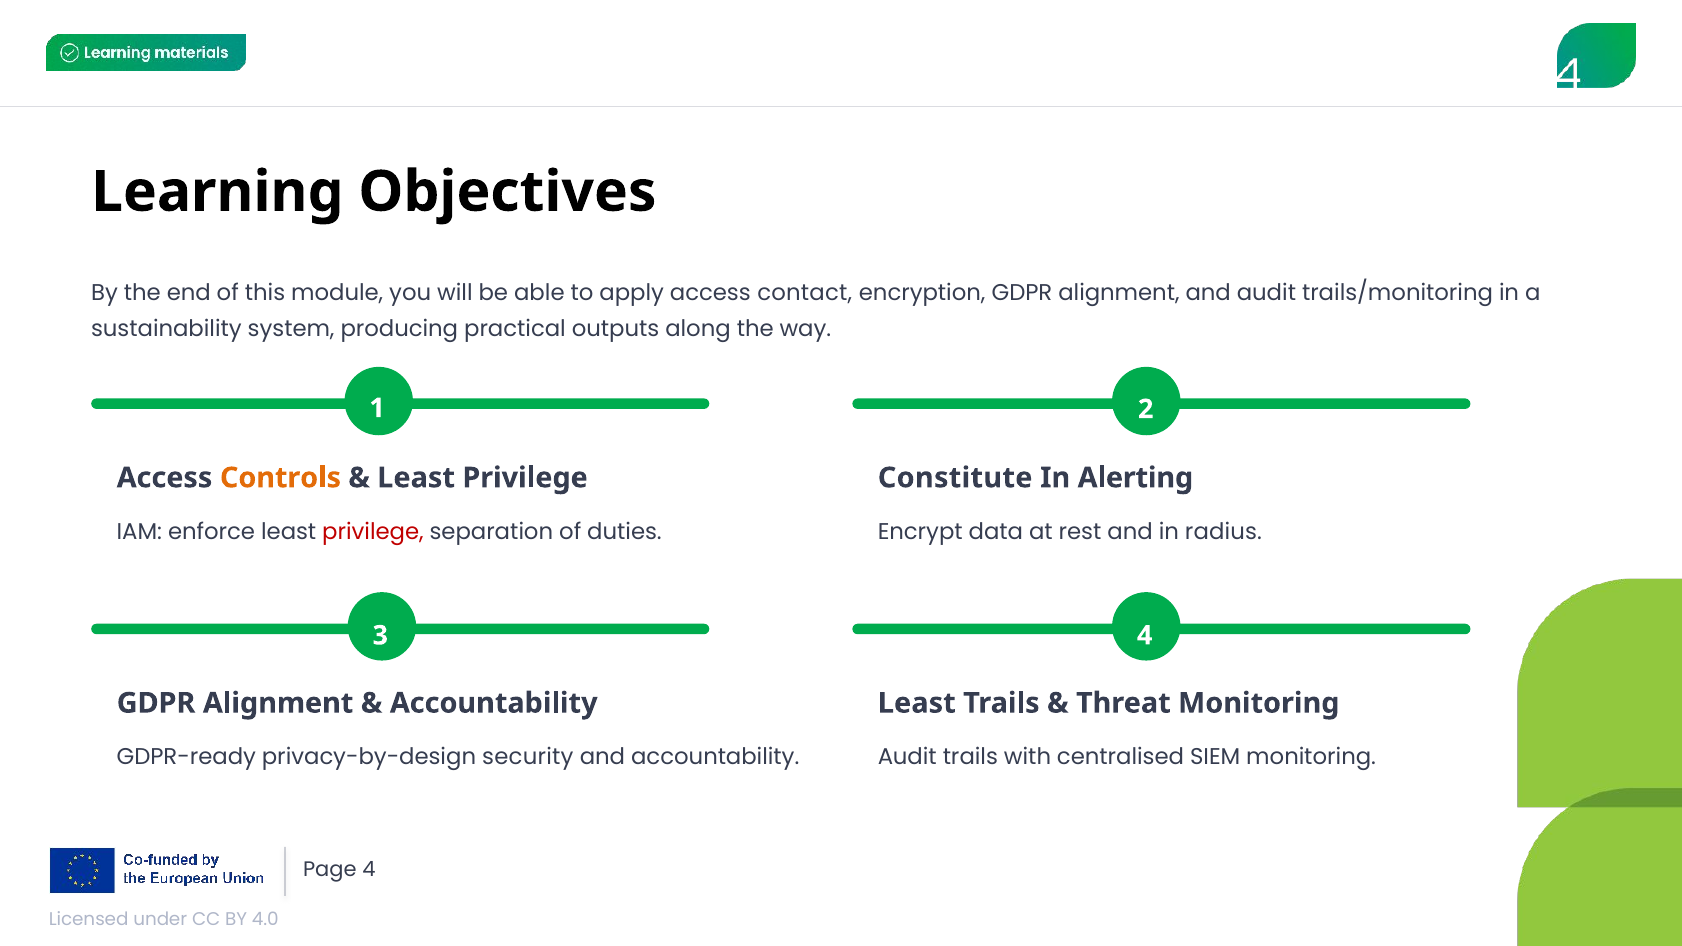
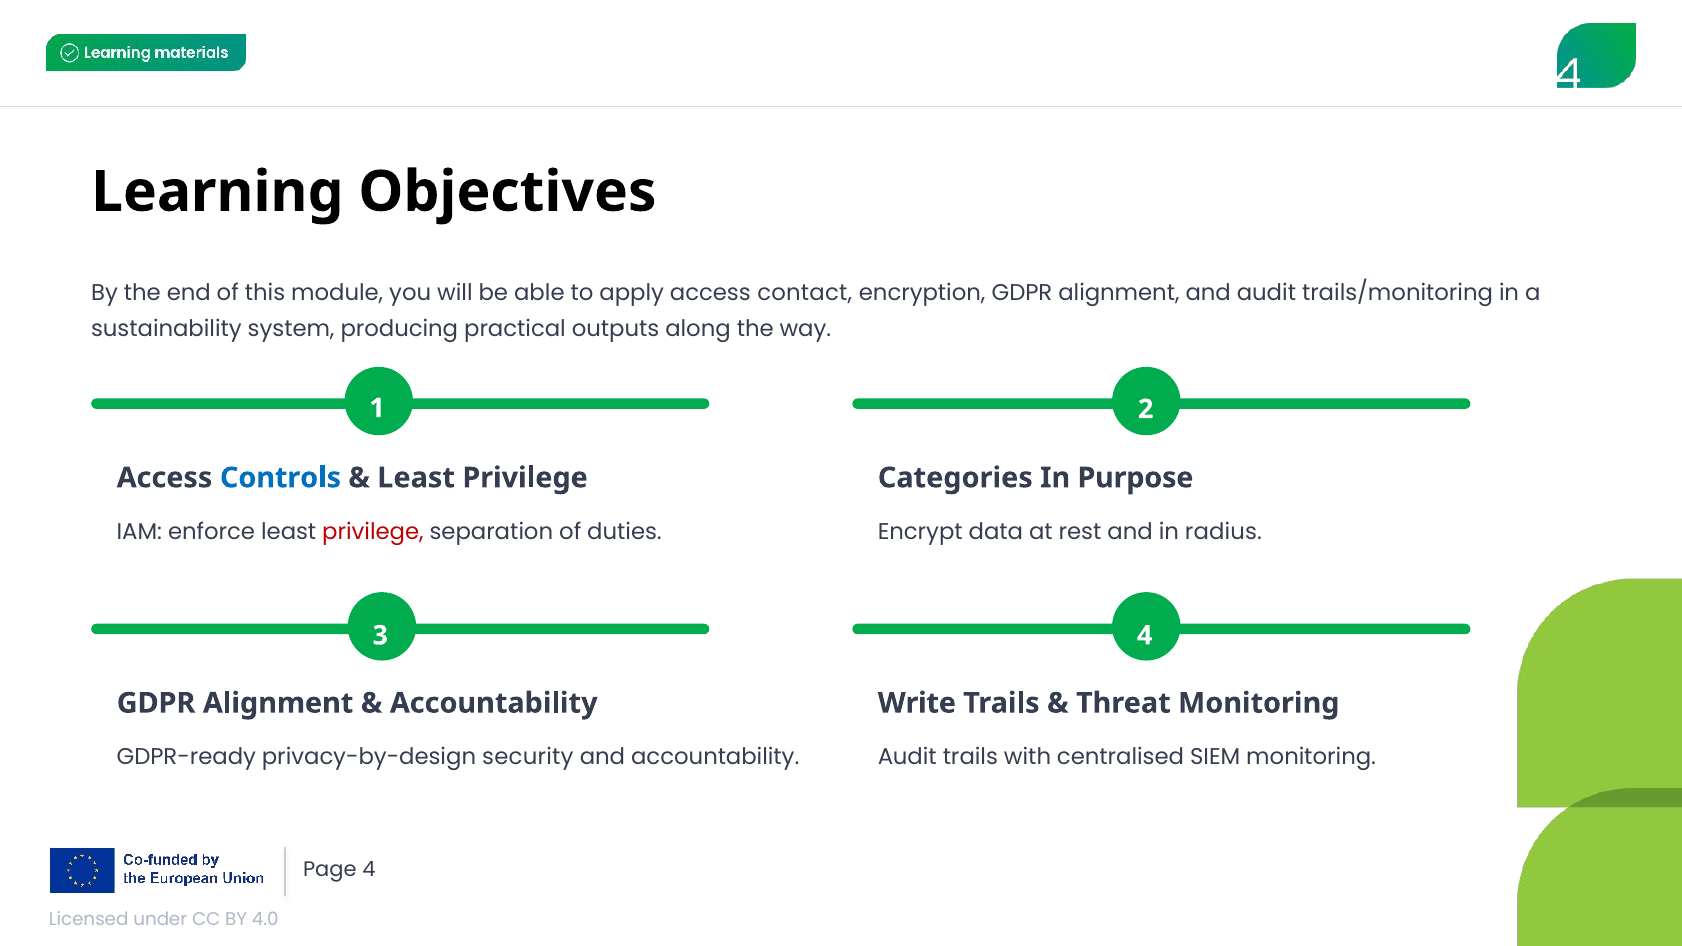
Controls colour: orange -> blue (280, 478)
Constitute: Constitute -> Categories (955, 478)
Alerting: Alerting -> Purpose (1135, 478)
Least: Least -> Write (917, 703)
